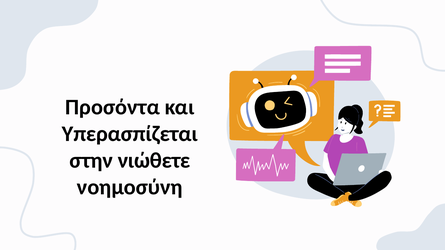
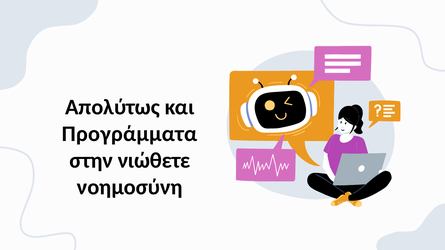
Προσόντα: Προσόντα -> Απολύτως (113, 107)
Υπερασπίζεται: Υπερασπίζεται -> Προγράμματα (130, 134)
